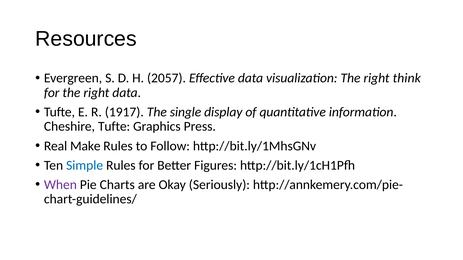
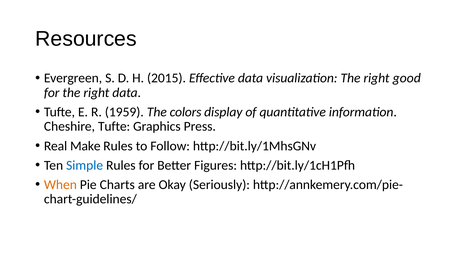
2057: 2057 -> 2015 (167, 78)
think: think -> good (407, 78)
1917: 1917 -> 1959 (124, 112)
single: single -> colors (186, 112)
When colour: purple -> orange (60, 185)
